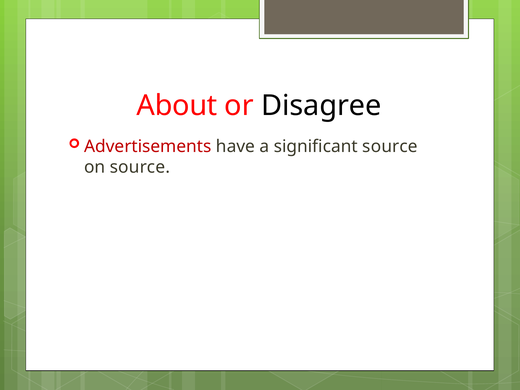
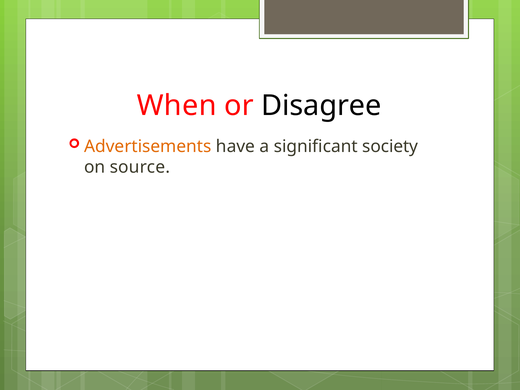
About: About -> When (177, 106)
Advertisements colour: red -> orange (148, 146)
significant source: source -> society (390, 146)
